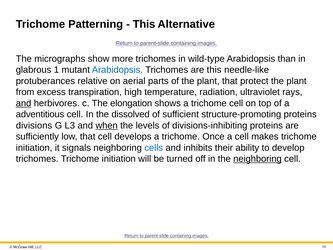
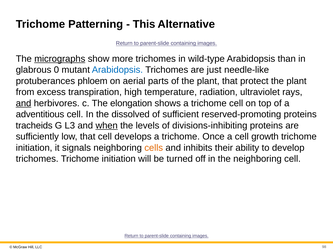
micrographs underline: none -> present (60, 59)
1: 1 -> 0 (56, 70)
are this: this -> just (214, 70)
relative: relative -> phloem (93, 81)
structure-promoting: structure-promoting -> reserved-promoting (241, 114)
divisions: divisions -> tracheids (34, 125)
makes: makes -> growth (265, 136)
cells colour: blue -> orange (154, 148)
neighboring underline: present -> none (257, 159)
